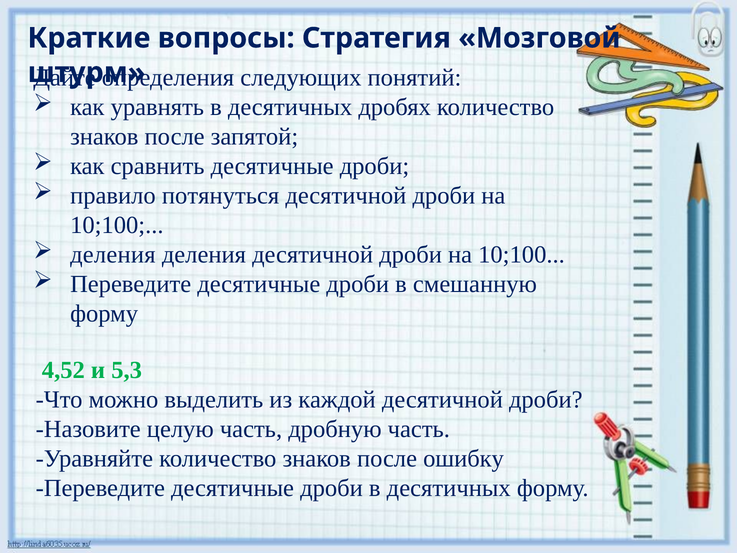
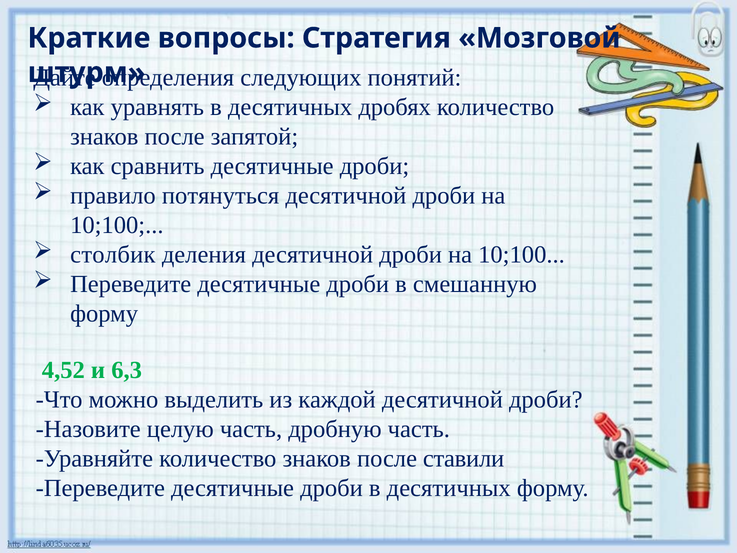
деления: деления -> столбик (113, 254)
5,3: 5,3 -> 6,3 (127, 370)
ошибку: ошибку -> ставили (464, 459)
